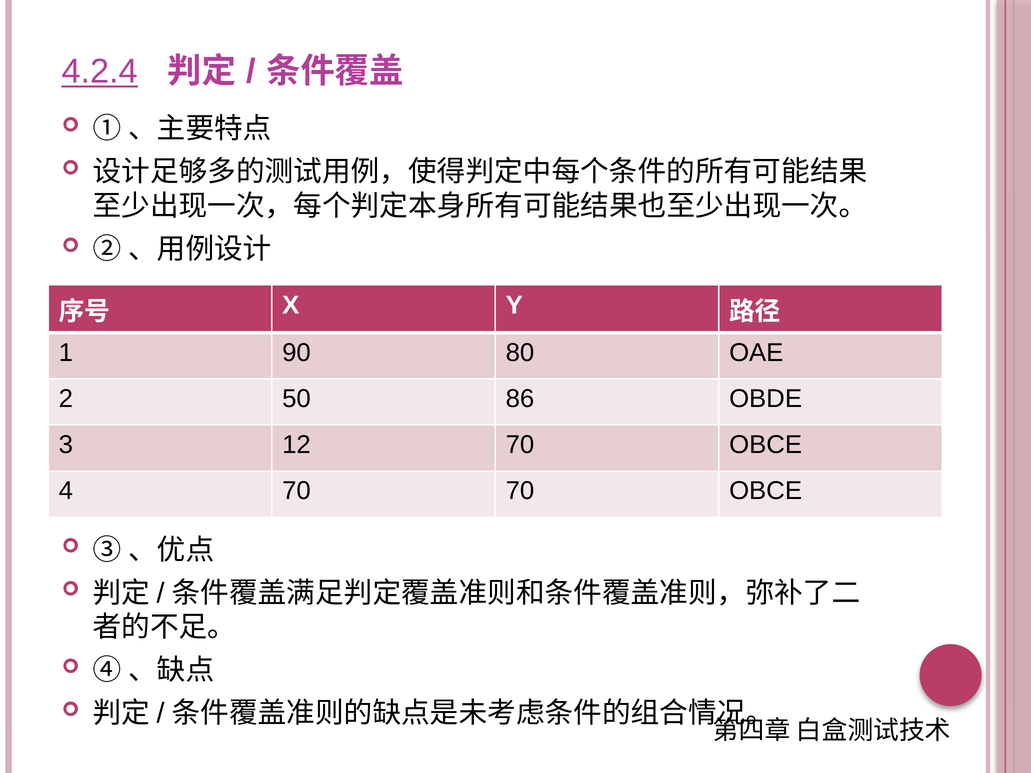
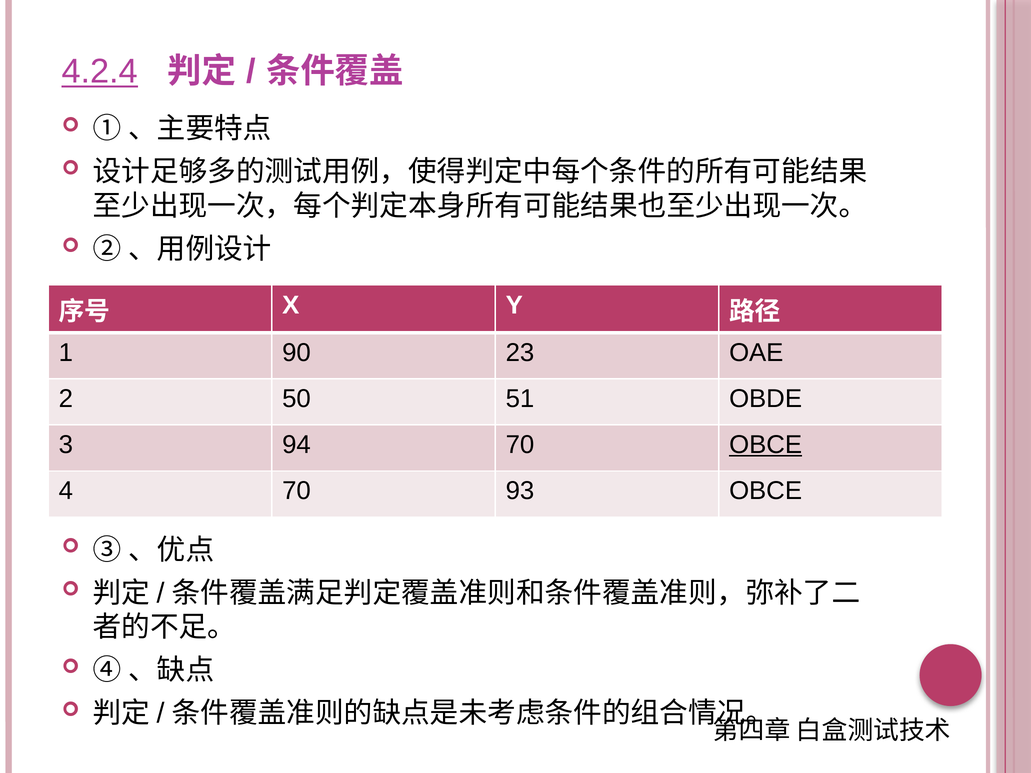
80: 80 -> 23 (520, 353)
86: 86 -> 51 (520, 399)
12: 12 -> 94 (296, 445)
OBCE underline: none -> present (766, 445)
70 70: 70 -> 93 (520, 491)
